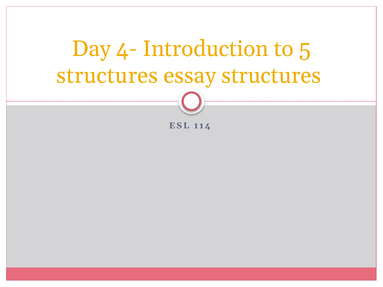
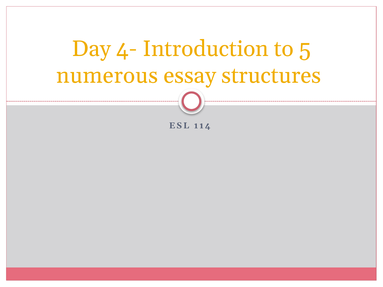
structures: structures -> numerous (107, 76)
